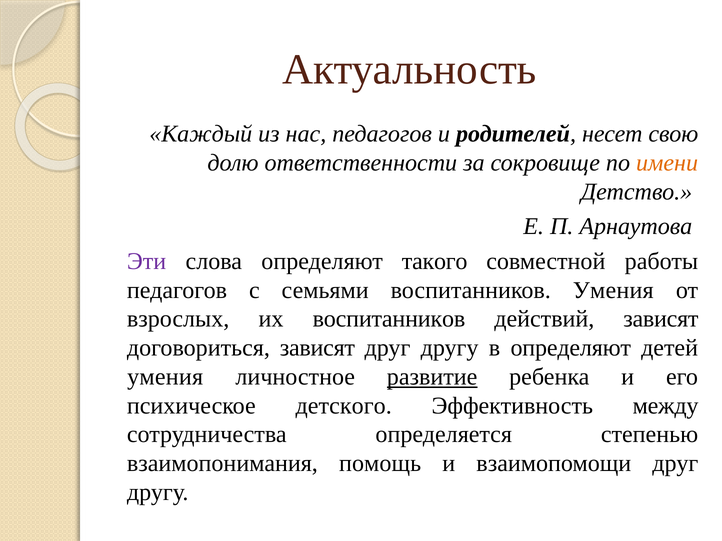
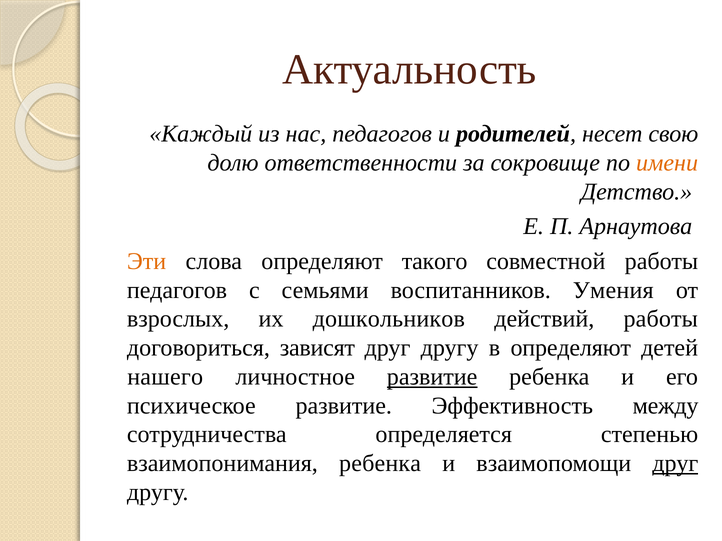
Эти colour: purple -> orange (147, 262)
их воспитанников: воспитанников -> дошкольников (389, 319)
действий зависят: зависят -> работы (661, 319)
умения: умения -> нашего (165, 377)
психическое детского: детского -> развитие (344, 406)
взаимопонимания помощь: помощь -> ребенка (380, 464)
друг underline: none -> present (675, 464)
